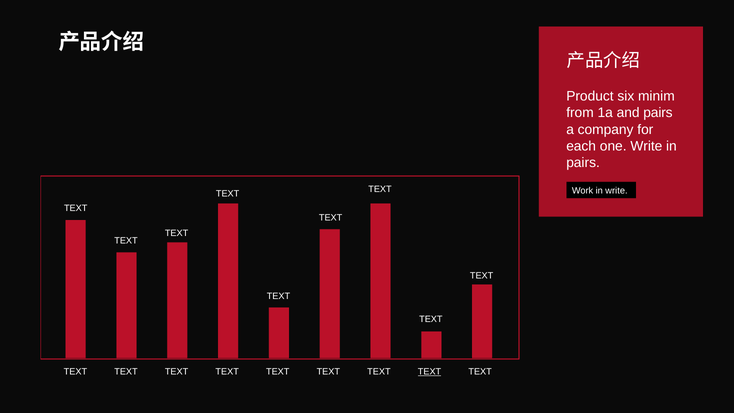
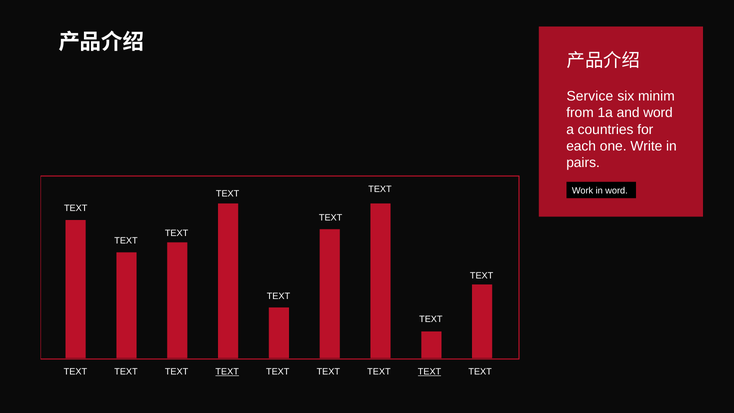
Product: Product -> Service (590, 96)
and pairs: pairs -> word (658, 113)
company: company -> countries (606, 129)
in write: write -> word (617, 191)
TEXT underline: none -> present (227, 372)
